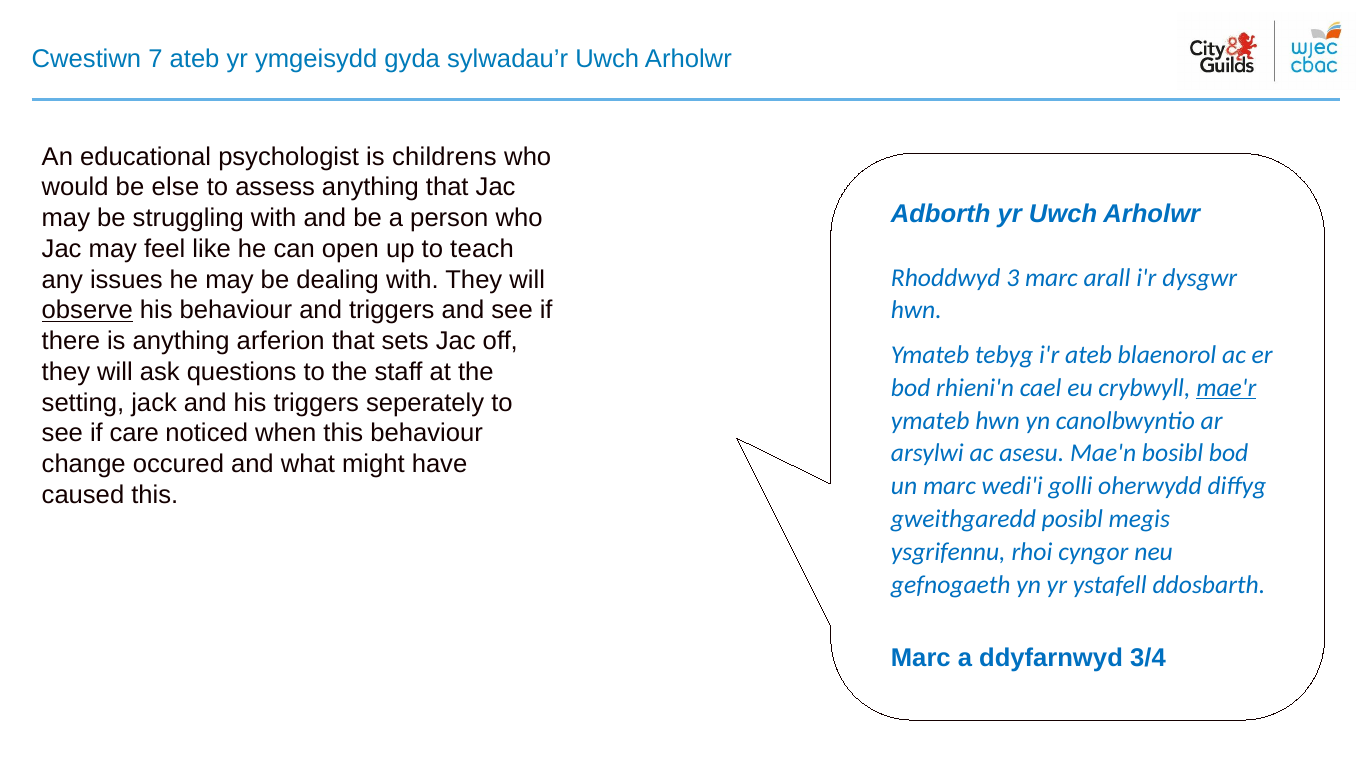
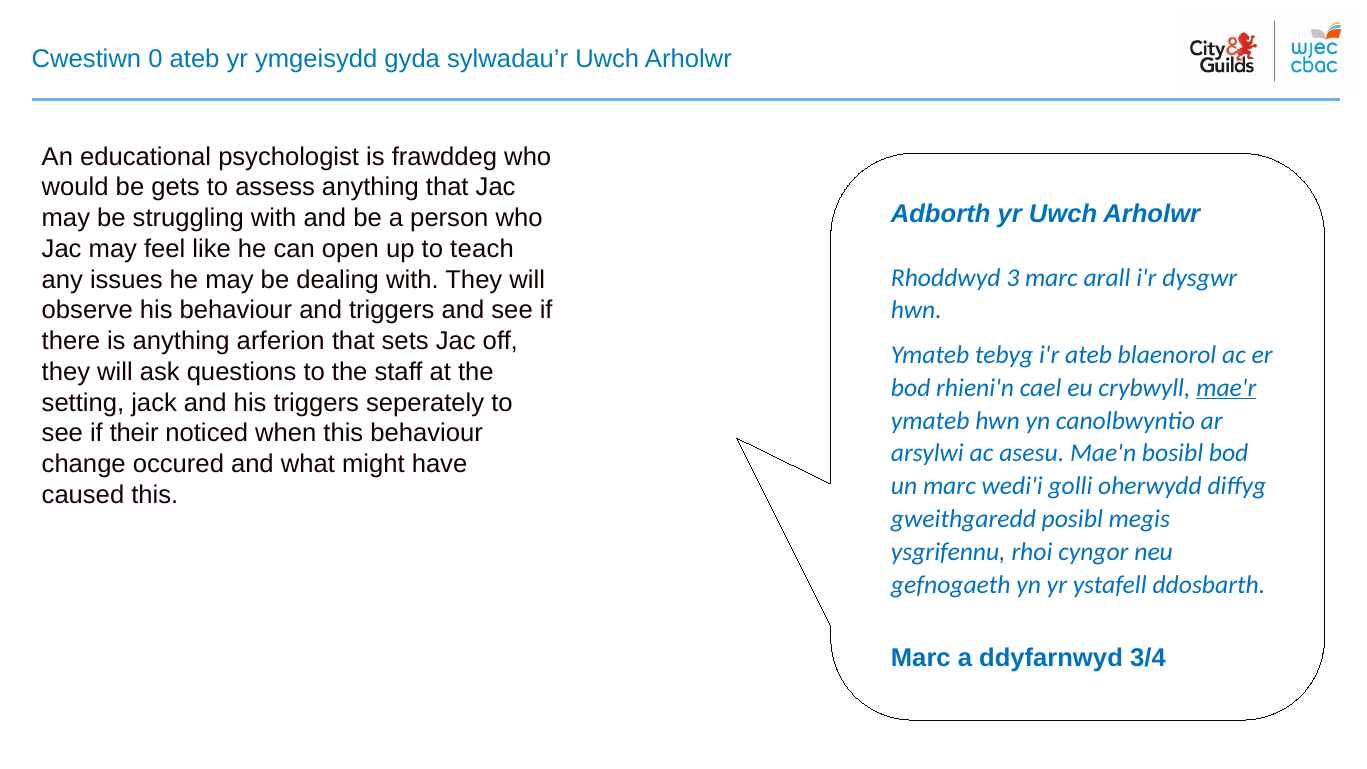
7: 7 -> 0 (156, 60)
childrens: childrens -> frawddeg (444, 157)
else: else -> gets (176, 187)
observe underline: present -> none (87, 310)
care: care -> their (134, 433)
